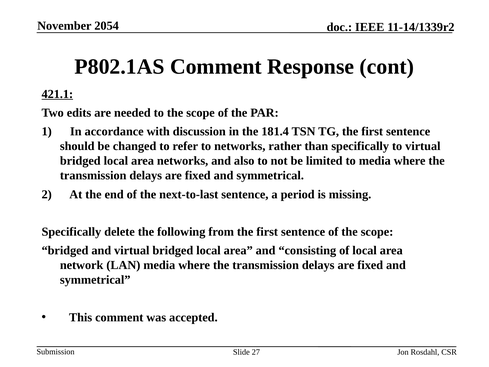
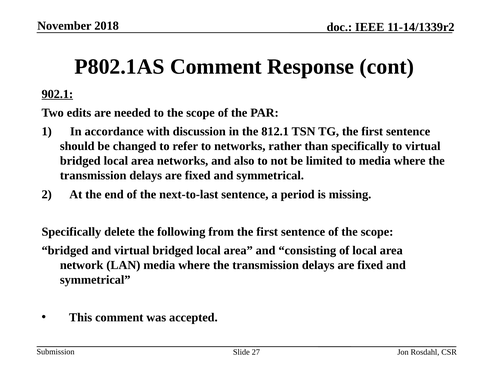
2054: 2054 -> 2018 (107, 26)
421.1: 421.1 -> 902.1 (57, 94)
181.4: 181.4 -> 812.1 (275, 131)
